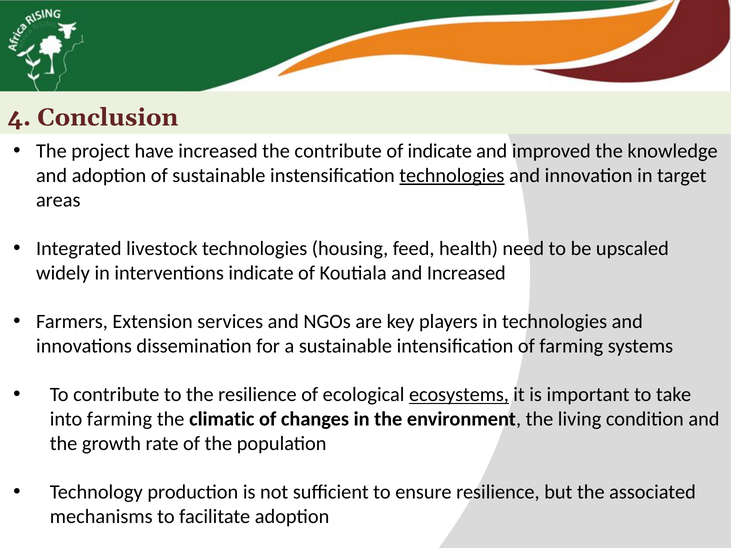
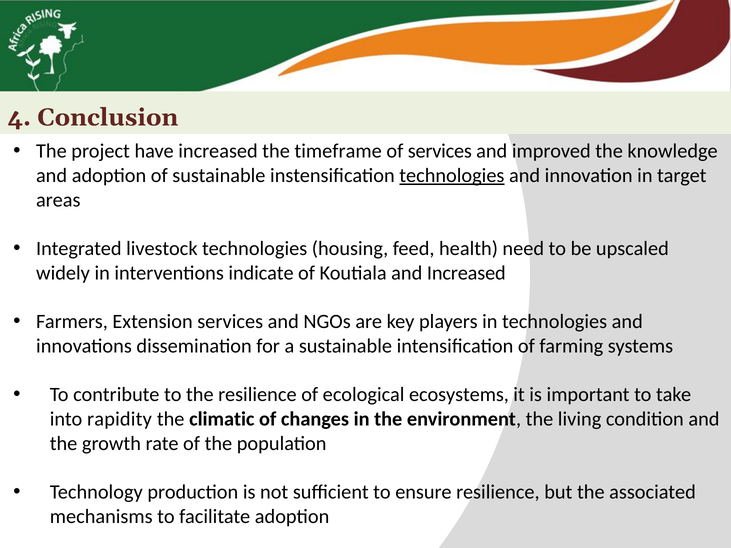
the contribute: contribute -> timeframe (338, 151)
of indicate: indicate -> services (440, 151)
ecosystems underline: present -> none (459, 395)
into farming: farming -> rapidity (119, 419)
